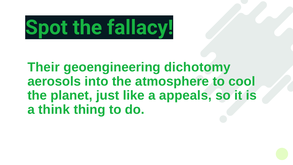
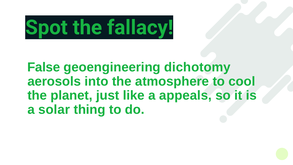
Their: Their -> False (44, 67)
think: think -> solar (54, 109)
